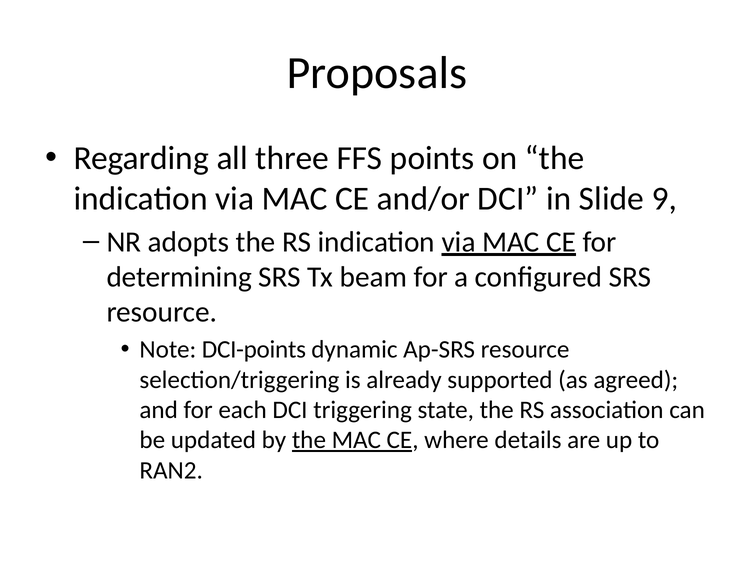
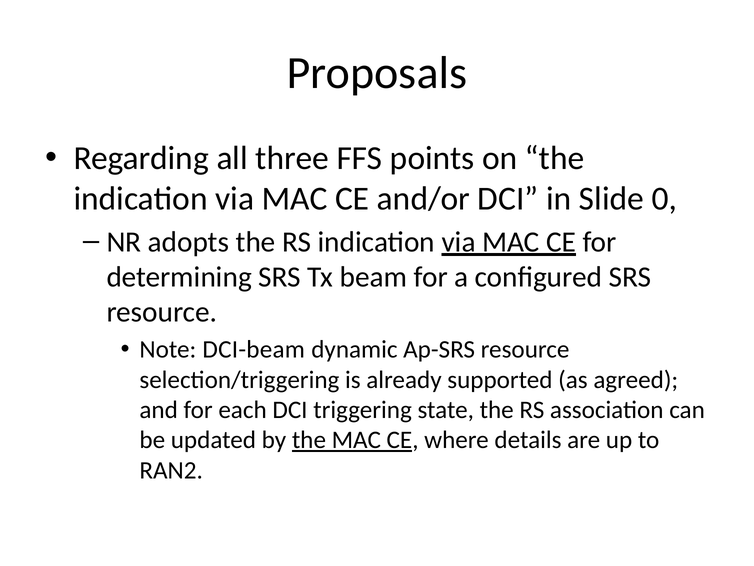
9: 9 -> 0 (664, 198)
DCI-points: DCI-points -> DCI-beam (254, 349)
